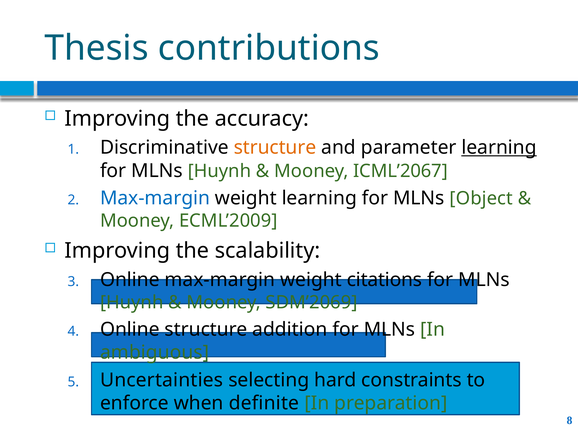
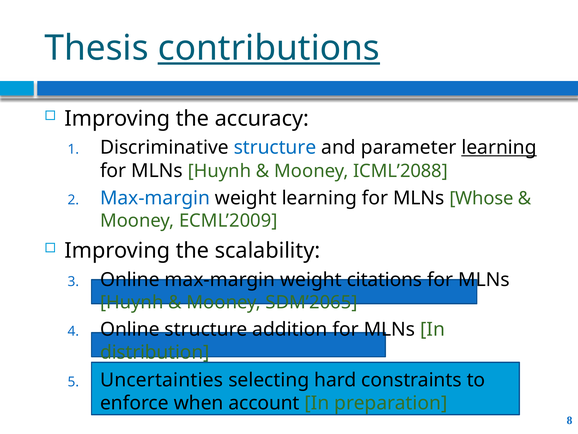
contributions underline: none -> present (269, 48)
structure colour: orange -> blue (275, 147)
ICML’2067: ICML’2067 -> ICML’2088 (400, 171)
Object: Object -> Whose (481, 198)
SDM’2069: SDM’2069 -> SDM’2065 (312, 302)
ambiguous: ambiguous -> distribution (155, 352)
definite: definite -> account (264, 403)
